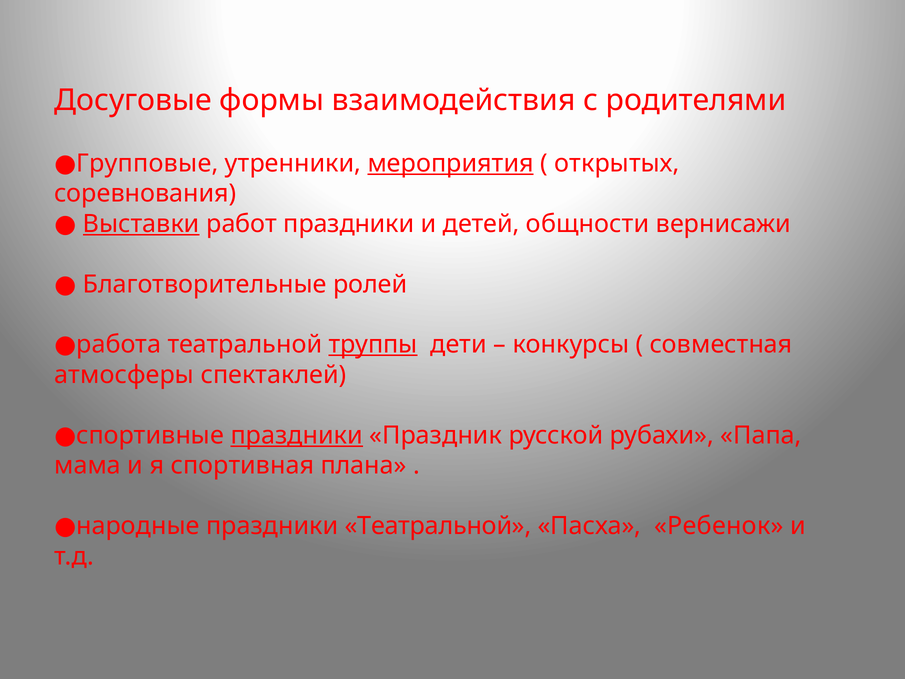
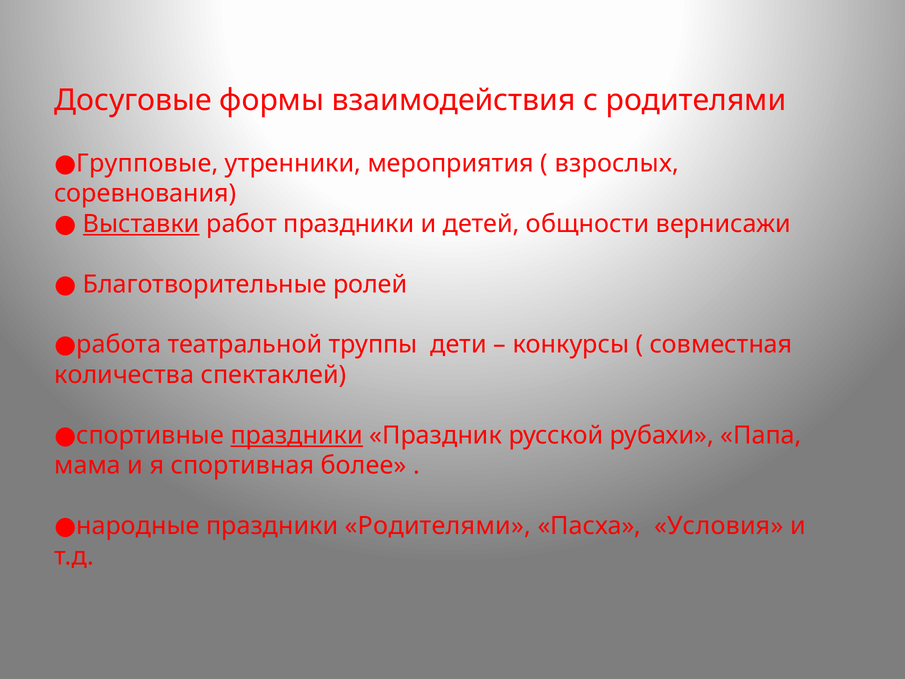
мероприятия underline: present -> none (451, 163)
открытых: открытых -> взрослых (617, 163)
труппы underline: present -> none (373, 345)
атмосферы: атмосферы -> количества (124, 375)
плана: плана -> более (363, 465)
праздники Театральной: Театральной -> Родителями (438, 526)
Ребенок: Ребенок -> Условия (719, 526)
